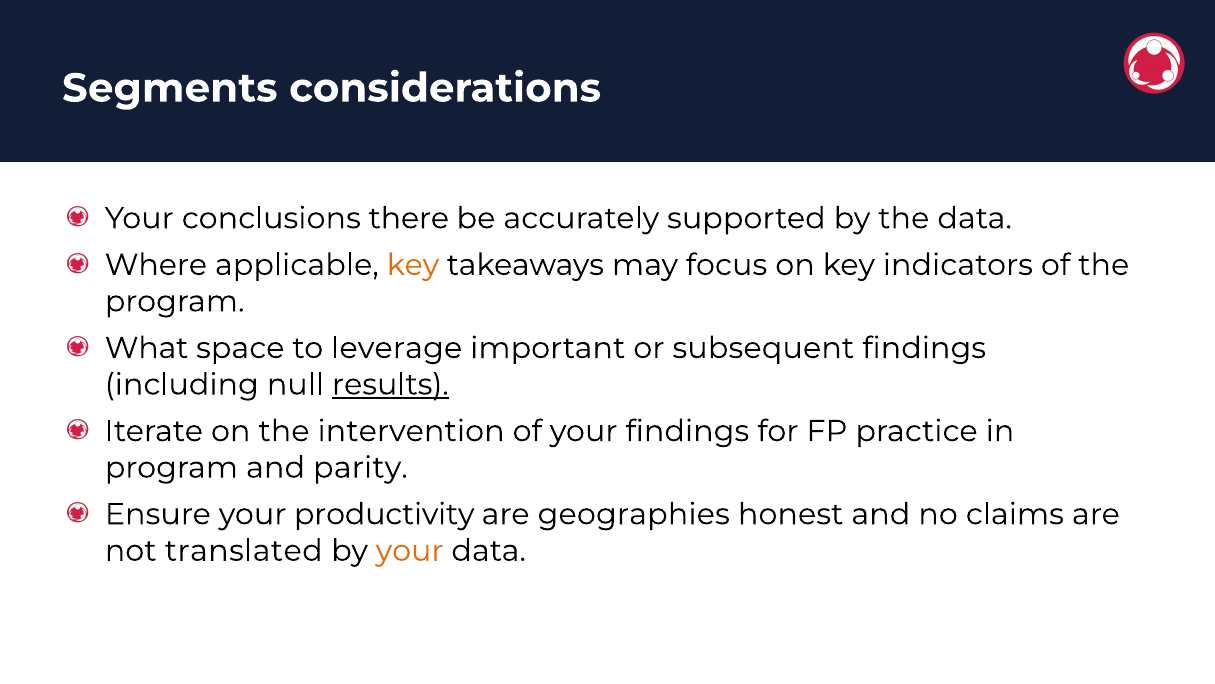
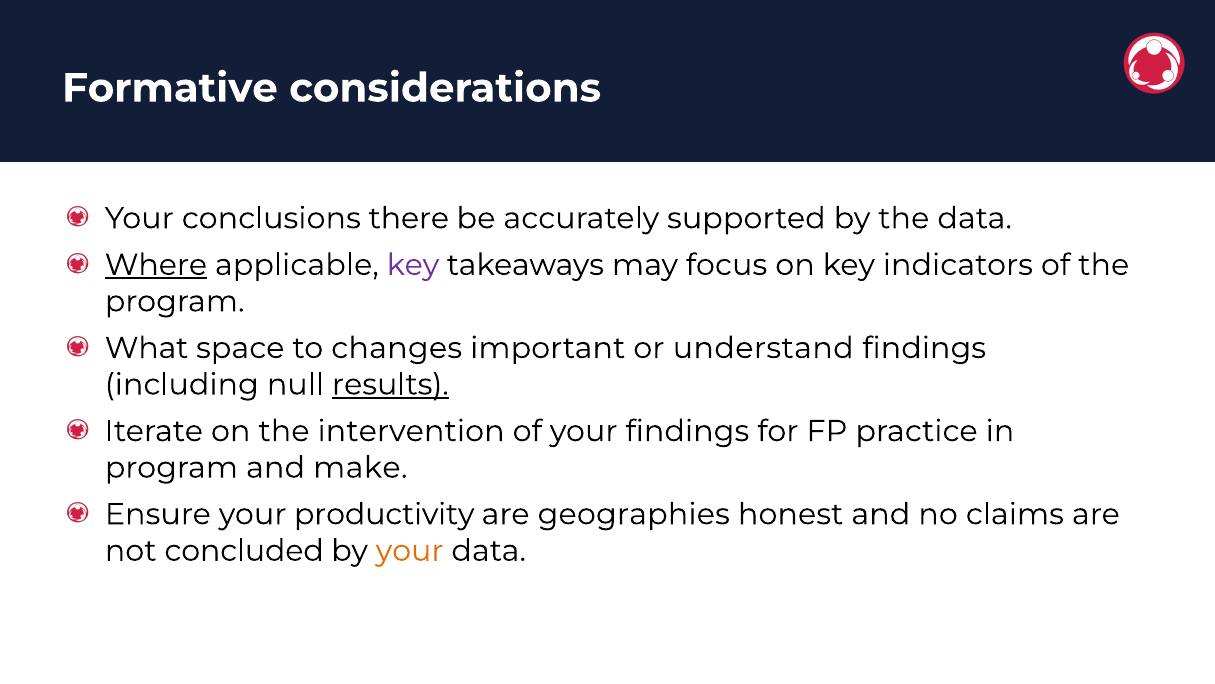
Segments: Segments -> Formative (170, 88)
Where underline: none -> present (156, 265)
key colour: orange -> purple (413, 265)
leverage: leverage -> changes (397, 348)
subsequent: subsequent -> understand (763, 348)
parity: parity -> make (360, 467)
translated: translated -> concluded (244, 550)
